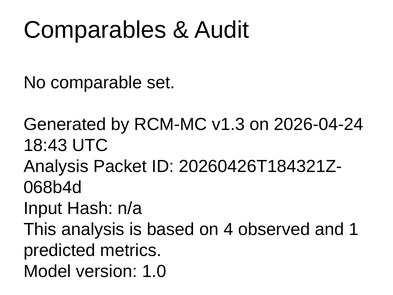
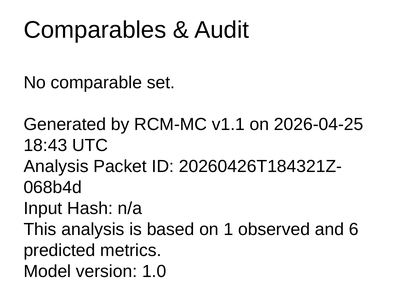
v1.3: v1.3 -> v1.1 (228, 124)
2026-04-24: 2026-04-24 -> 2026-04-25 (319, 124)
4: 4 -> 1 (228, 229)
1: 1 -> 6 (354, 229)
